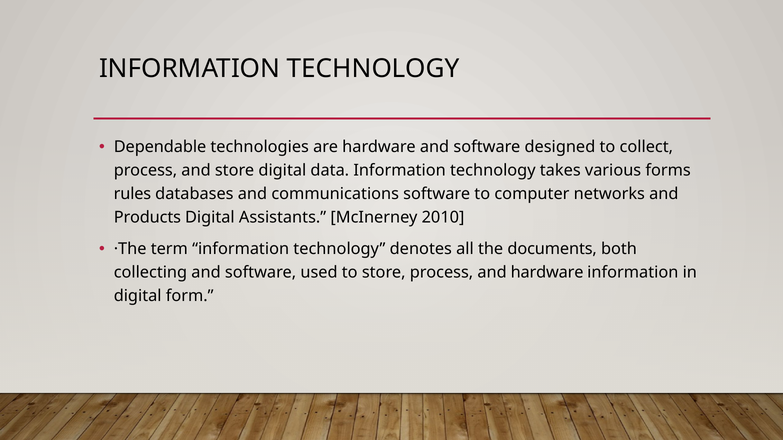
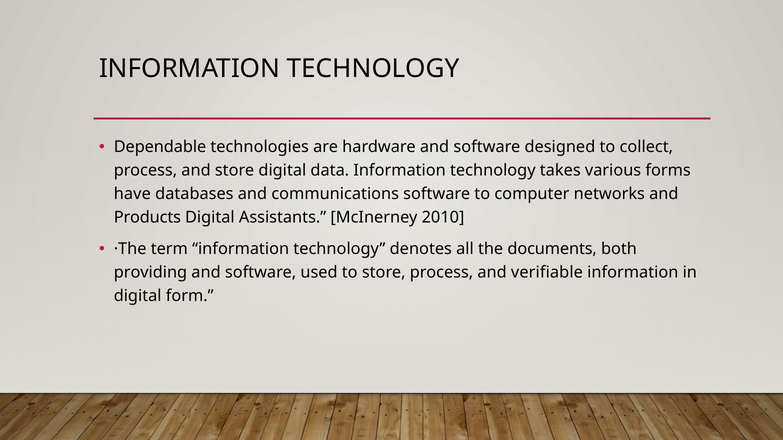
rules: rules -> have (132, 194)
collecting: collecting -> providing (150, 273)
and hardware: hardware -> verifiable (547, 273)
